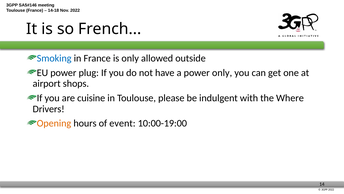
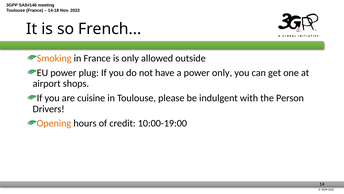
Smoking colour: blue -> orange (54, 58)
Where: Where -> Person (290, 98)
event: event -> credit (122, 123)
